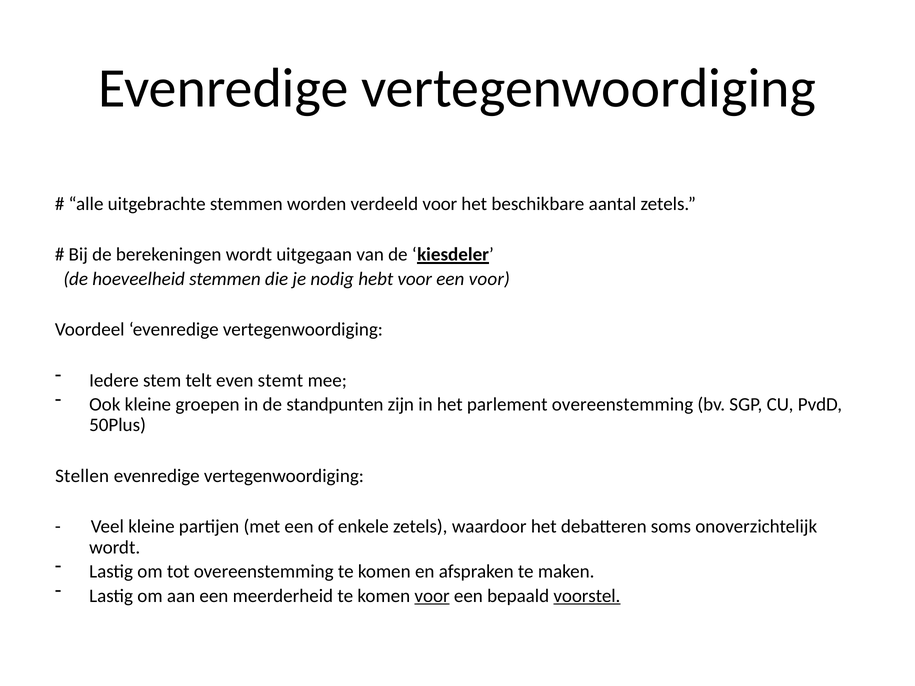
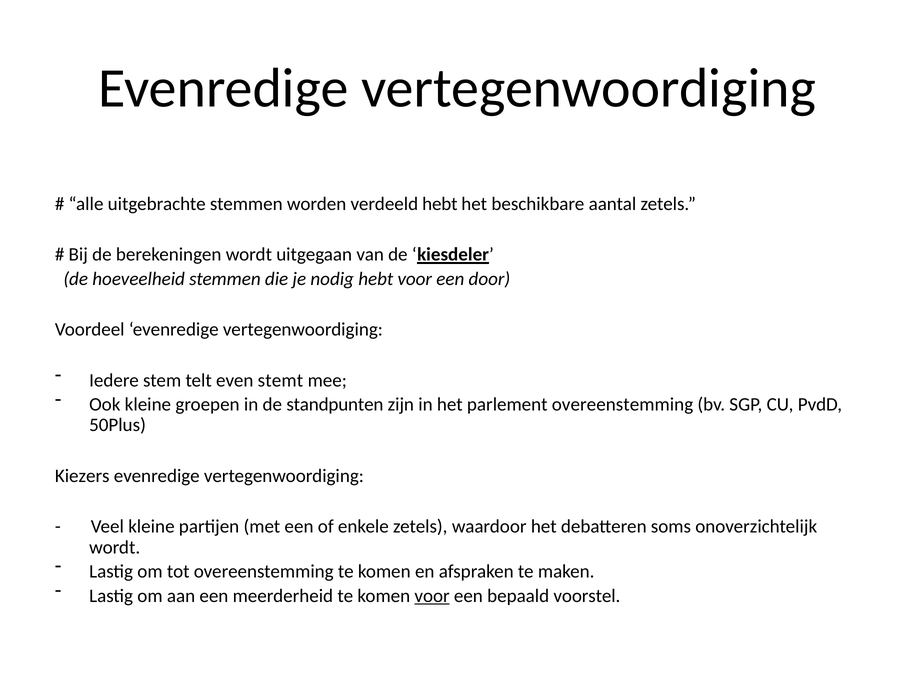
verdeeld voor: voor -> hebt (440, 204)
een voor: voor -> door (489, 279)
Stellen: Stellen -> Kiezers (82, 476)
voorstel underline: present -> none (587, 596)
